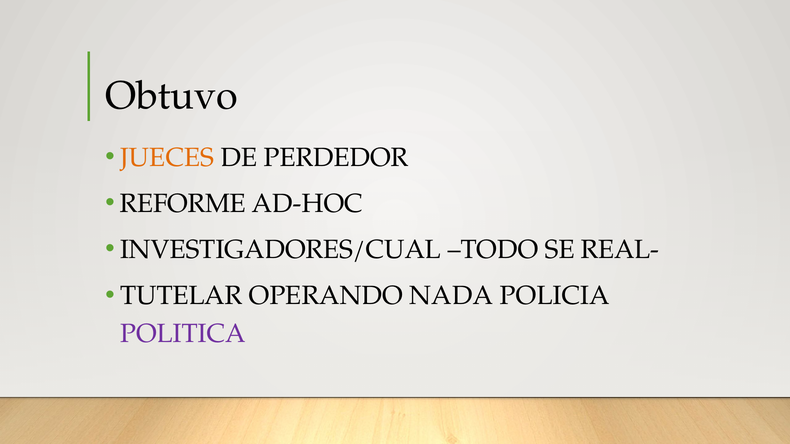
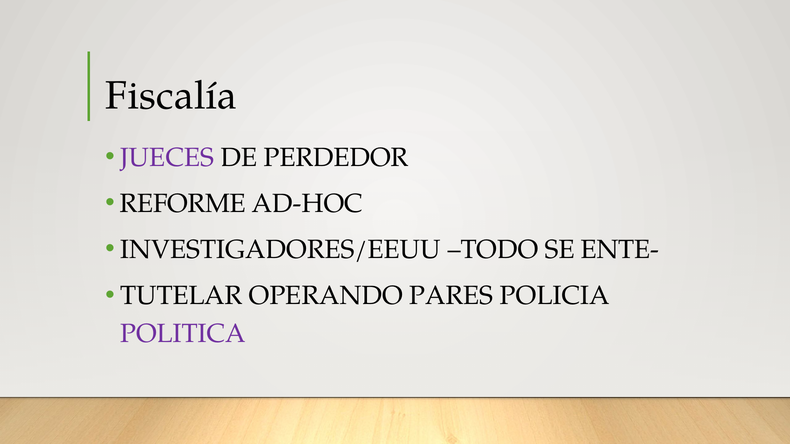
Obtuvo: Obtuvo -> Fiscalía (171, 96)
JUECES colour: orange -> purple (167, 158)
INVESTIGADORES/CUAL: INVESTIGADORES/CUAL -> INVESTIGADORES/EEUU (281, 250)
REAL-: REAL- -> ENTE- (620, 250)
NADA: NADA -> PARES (451, 296)
